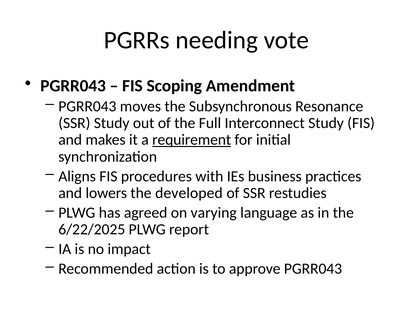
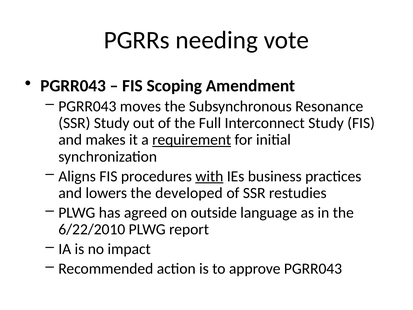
with underline: none -> present (209, 176)
varying: varying -> outside (214, 212)
6/22/2025: 6/22/2025 -> 6/22/2010 (92, 229)
